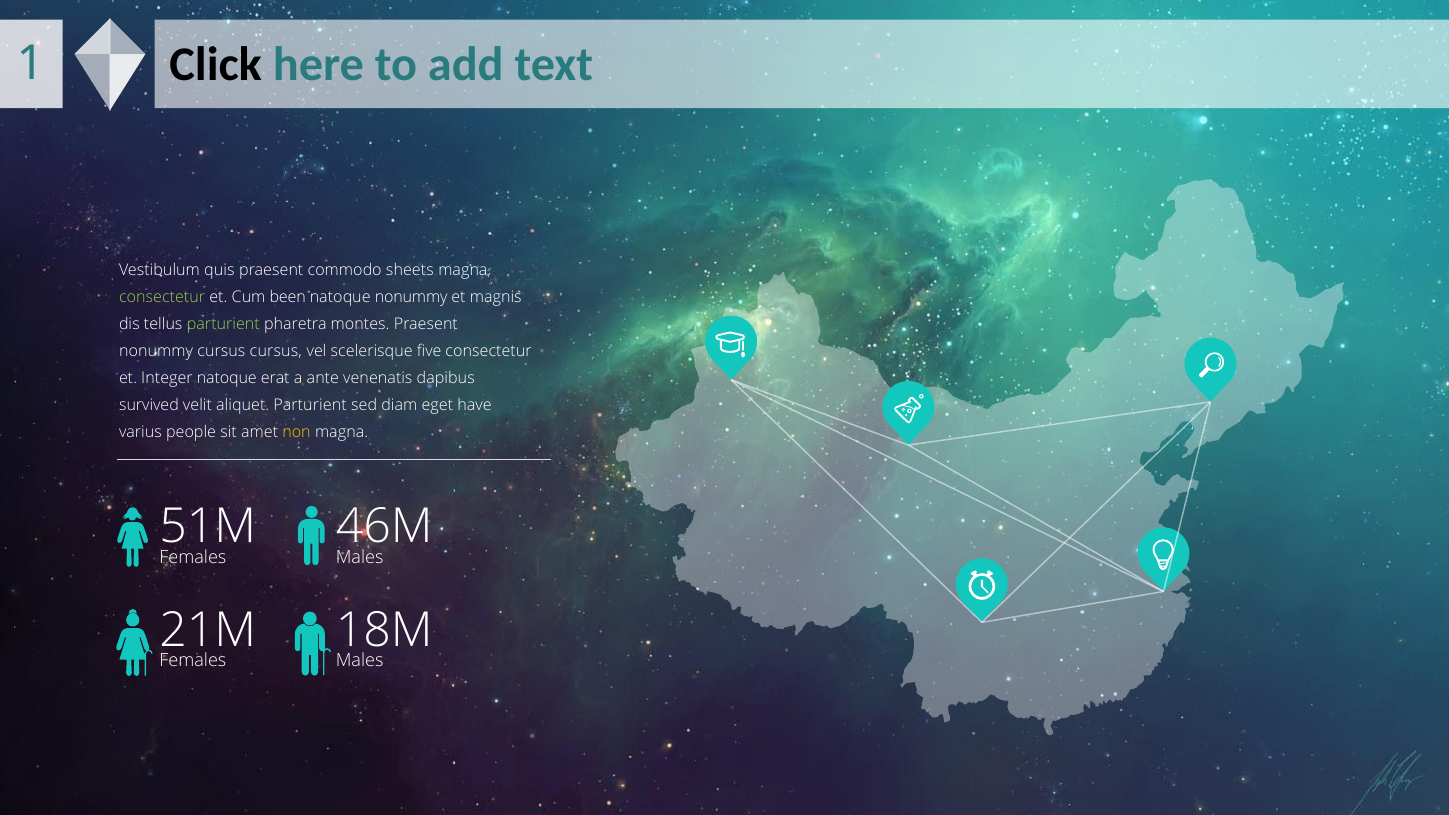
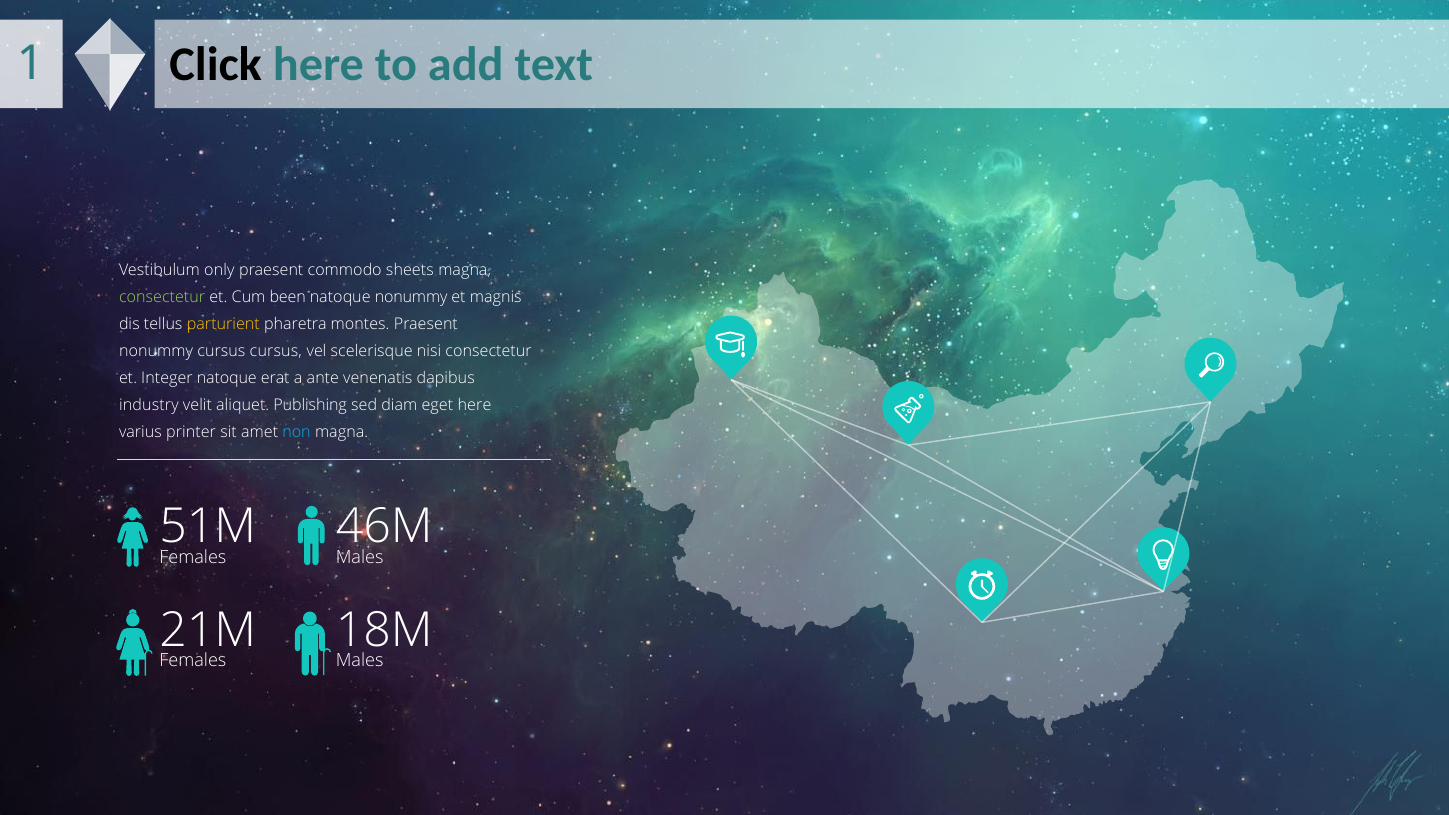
quis: quis -> only (219, 270)
parturient colour: light green -> yellow (223, 324)
five: five -> nisi (429, 351)
survived: survived -> industry (149, 405)
aliquet Parturient: Parturient -> Publishing (310, 405)
eget have: have -> here (474, 405)
people: people -> printer (191, 432)
non colour: yellow -> light blue (296, 432)
